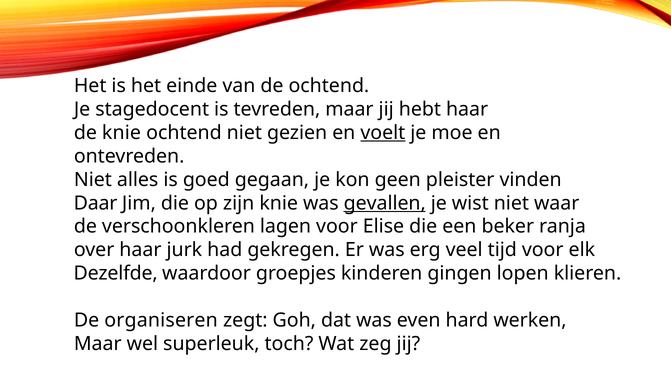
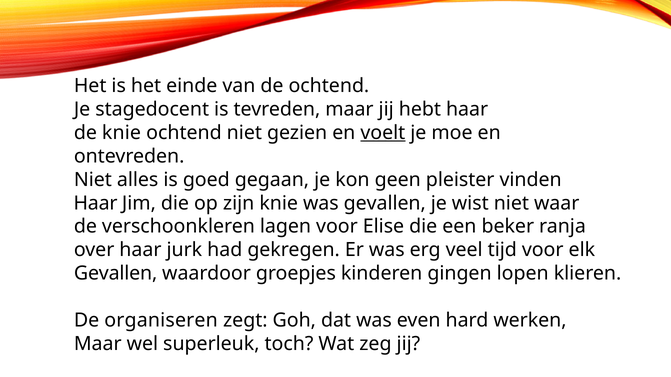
Daar: Daar -> Haar (96, 203)
gevallen underline: present -> none (385, 203)
Dezelfde: Dezelfde -> Gevallen (116, 274)
